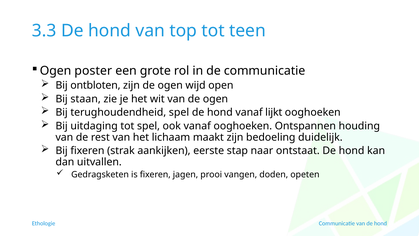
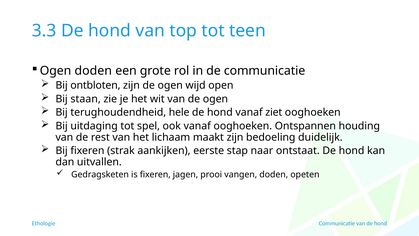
Ogen poster: poster -> doden (93, 71)
terughoudendheid spel: spel -> hele (179, 112)
lijkt: lijkt -> ziet (274, 112)
